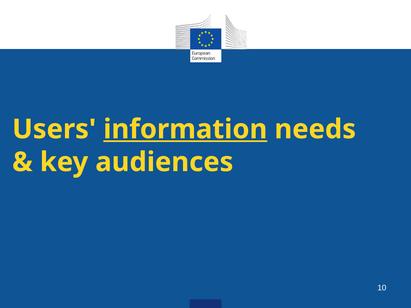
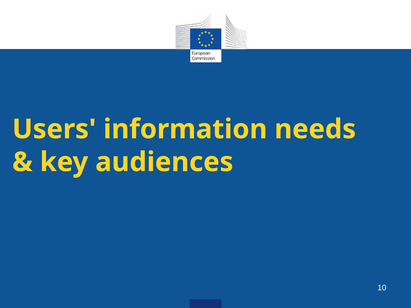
information underline: present -> none (185, 129)
